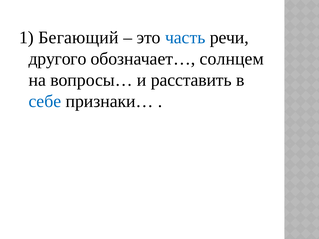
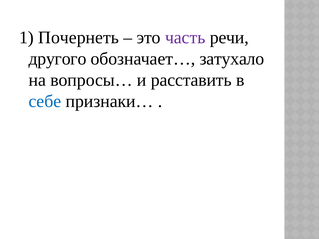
Бегающий: Бегающий -> Почернеть (79, 38)
часть colour: blue -> purple (185, 38)
солнцем: солнцем -> затухало (232, 59)
